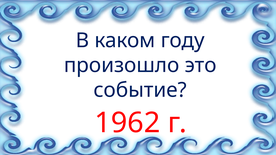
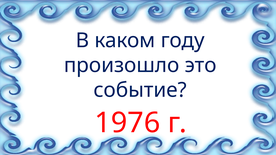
1962: 1962 -> 1976 (127, 123)
